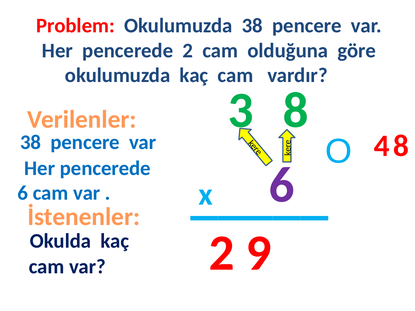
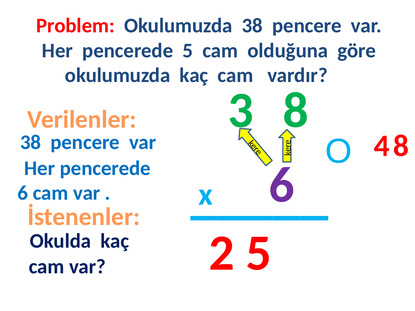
pencerede 2: 2 -> 5 (188, 51)
2 9: 9 -> 5 (259, 253)
